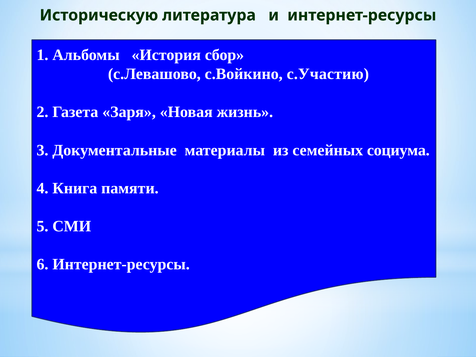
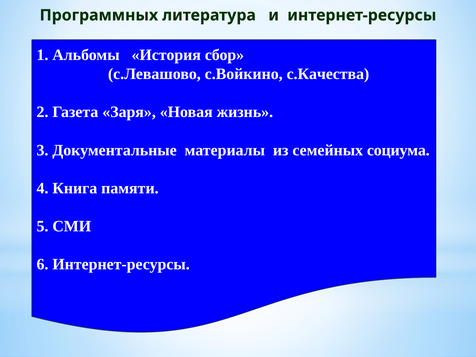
Историческую: Историческую -> Программных (99, 15)
с.Участию: с.Участию -> с.Качества (328, 74)
